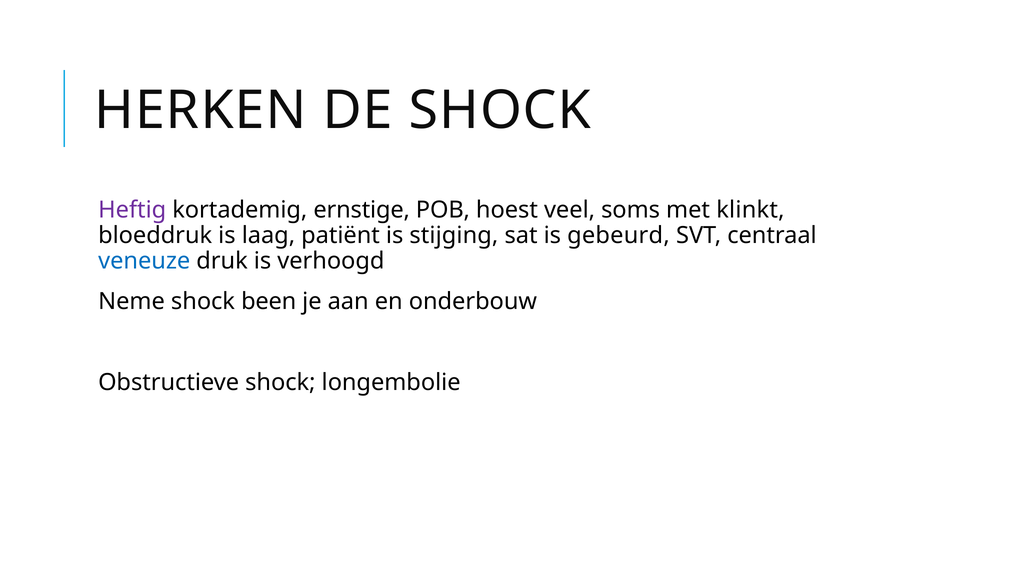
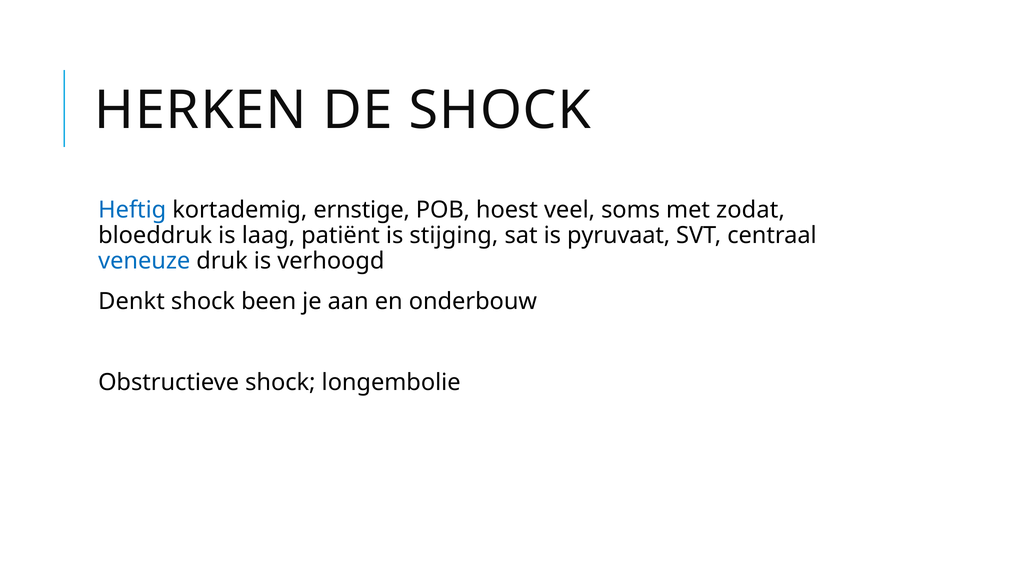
Heftig colour: purple -> blue (132, 210)
klinkt: klinkt -> zodat (750, 210)
gebeurd: gebeurd -> pyruvaat (619, 235)
Neme: Neme -> Denkt (132, 301)
